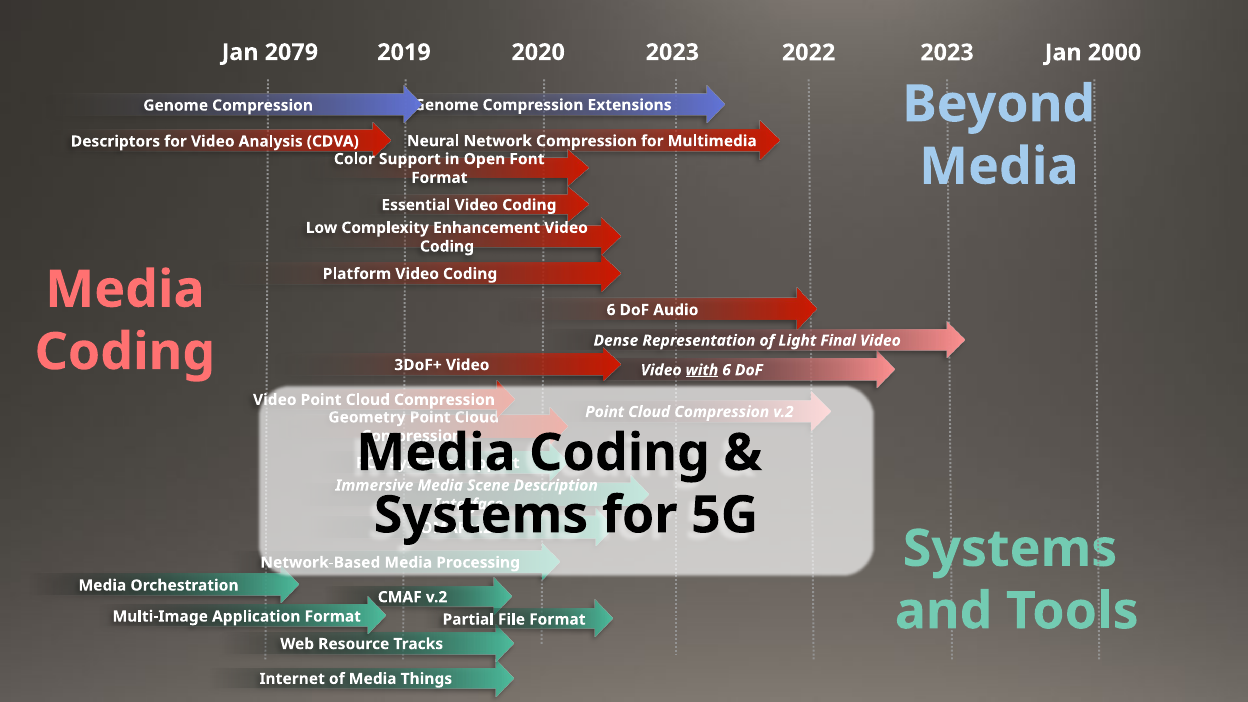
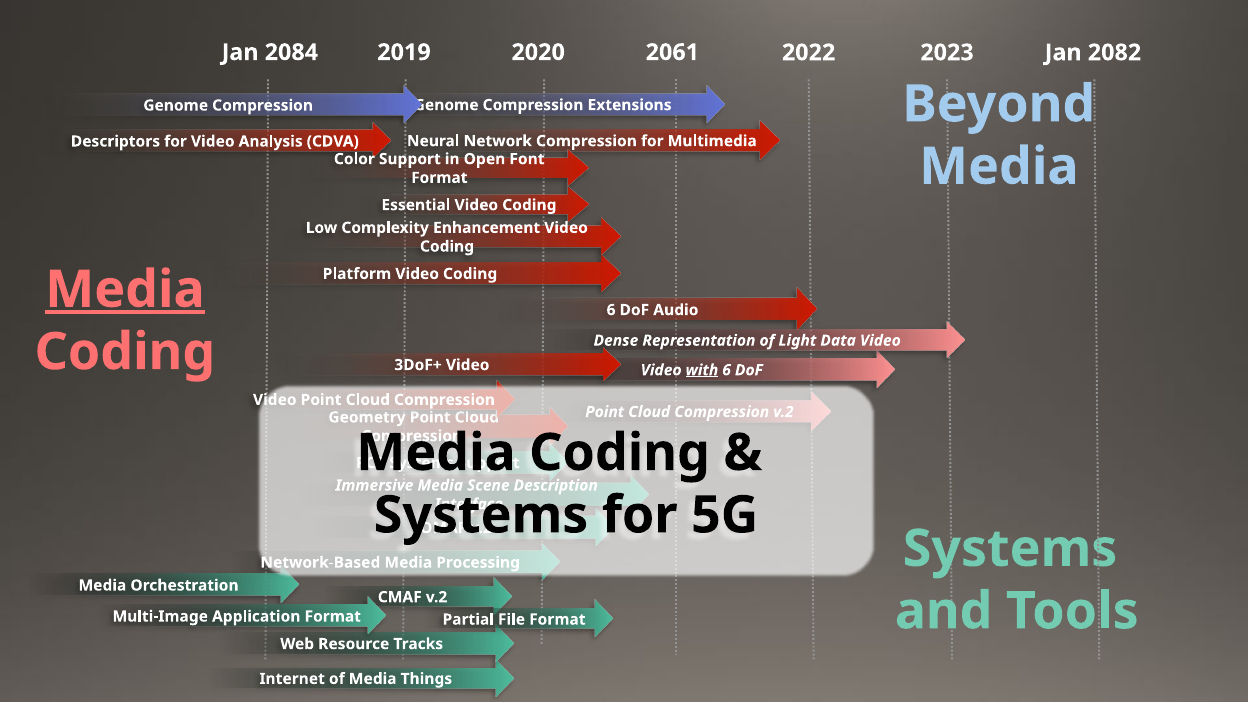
2079: 2079 -> 2084 (291, 52)
2019 2023: 2023 -> 2061 (672, 52)
2000: 2000 -> 2082 (1115, 53)
Media underline: none -> present (125, 290)
Final: Final -> Data (838, 341)
